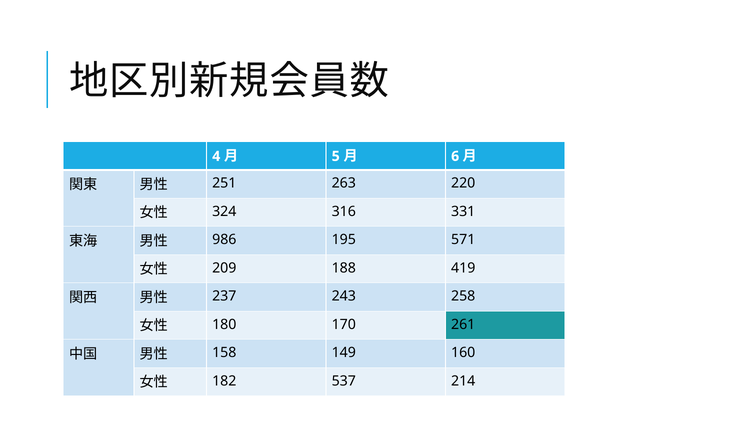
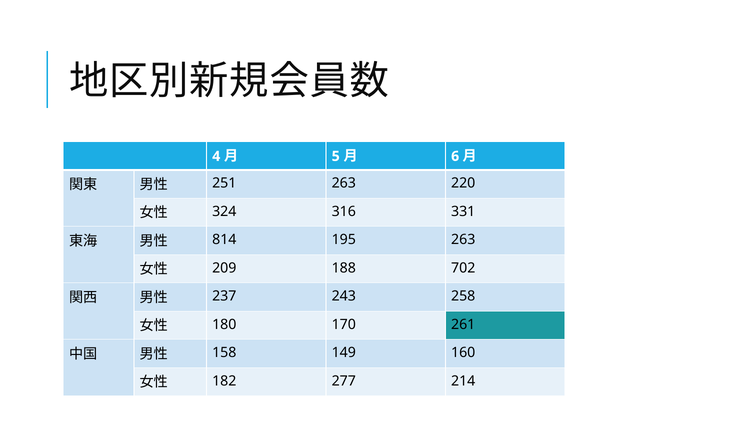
986: 986 -> 814 (224, 239)
195 571: 571 -> 263 (463, 239)
419: 419 -> 702 (463, 268)
537: 537 -> 277 (344, 381)
